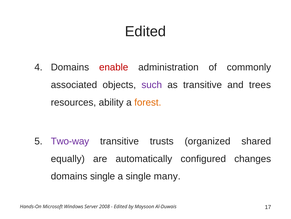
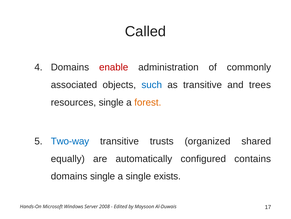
Edited: Edited -> Called (145, 31)
such colour: purple -> blue (152, 85)
resources ability: ability -> single (111, 102)
Two-way colour: purple -> blue (70, 141)
changes: changes -> contains (253, 158)
many: many -> exists (167, 176)
